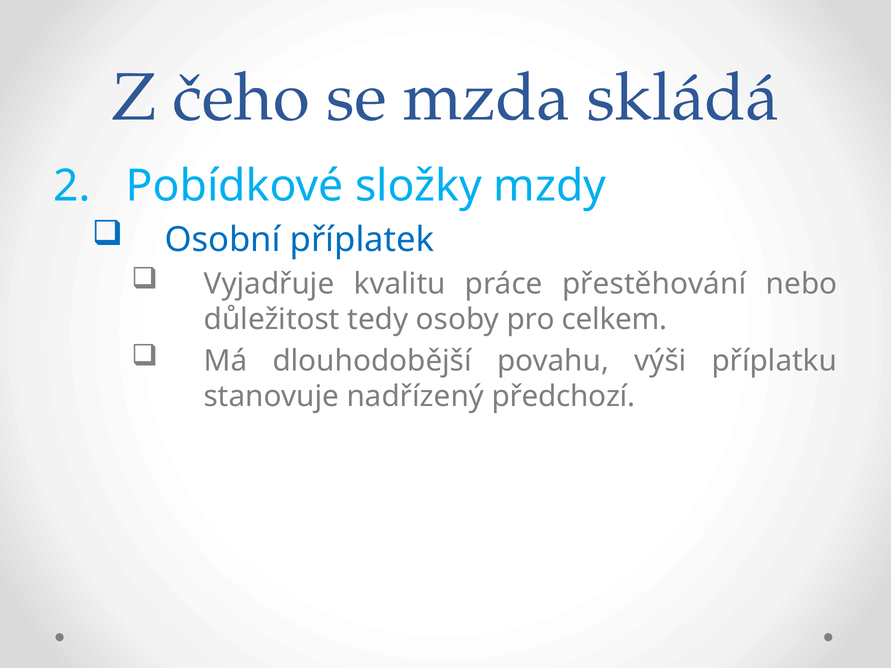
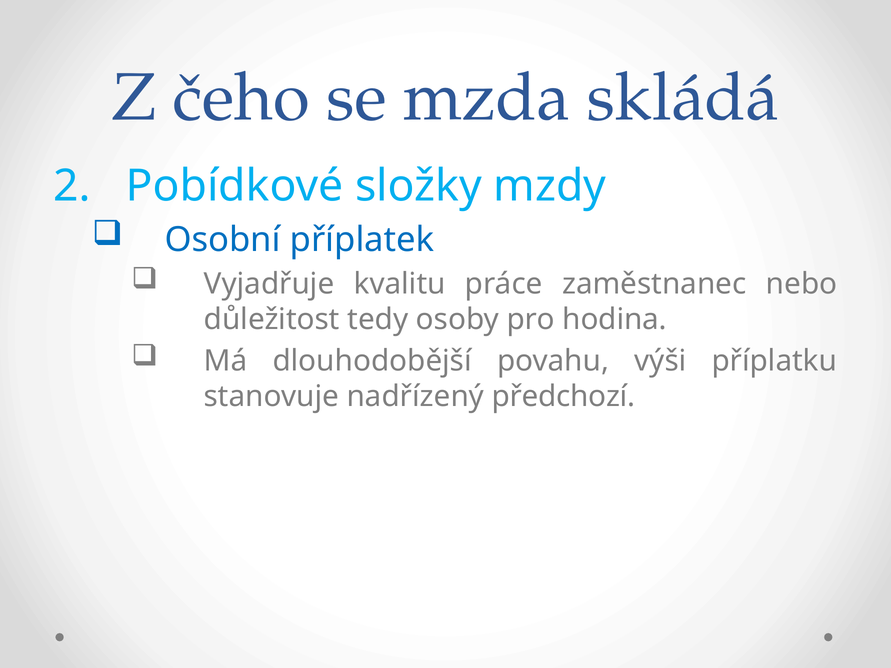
přestěhování: přestěhování -> zaměstnanec (654, 284)
celkem: celkem -> hodina (615, 320)
